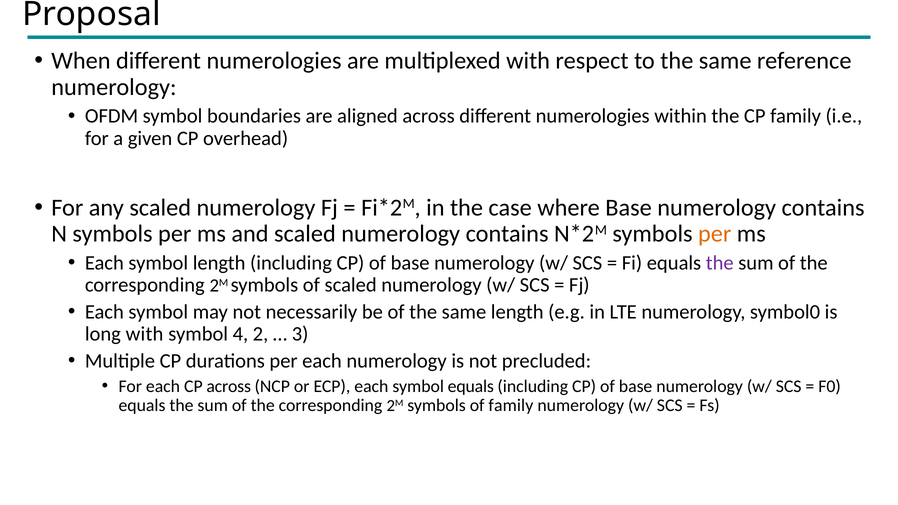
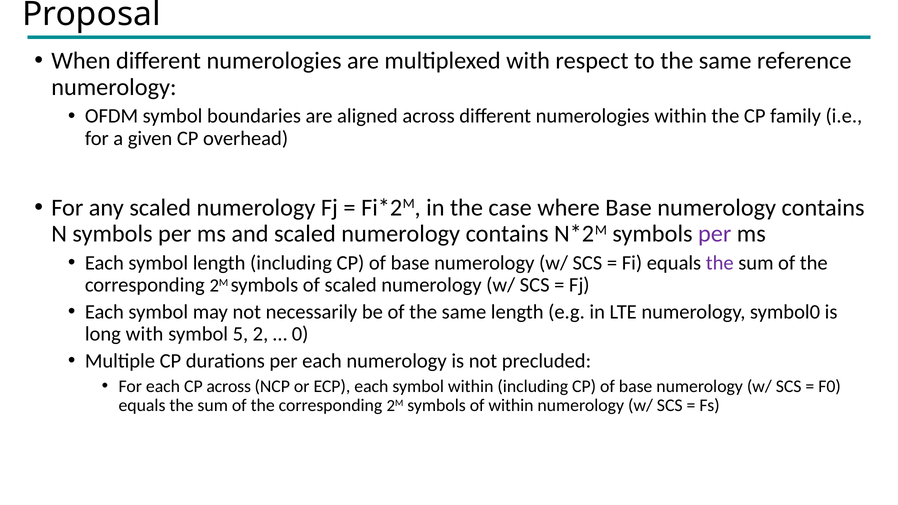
per colour: orange -> purple (715, 234)
4: 4 -> 5 (240, 334)
3: 3 -> 0 (300, 334)
symbol equals: equals -> within (471, 386)
of family: family -> within (511, 405)
